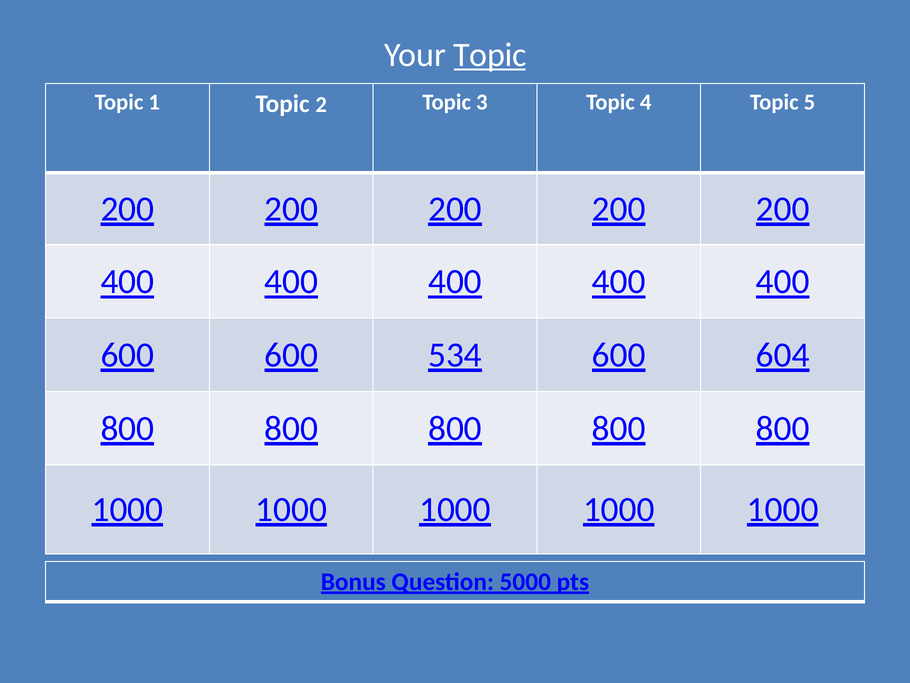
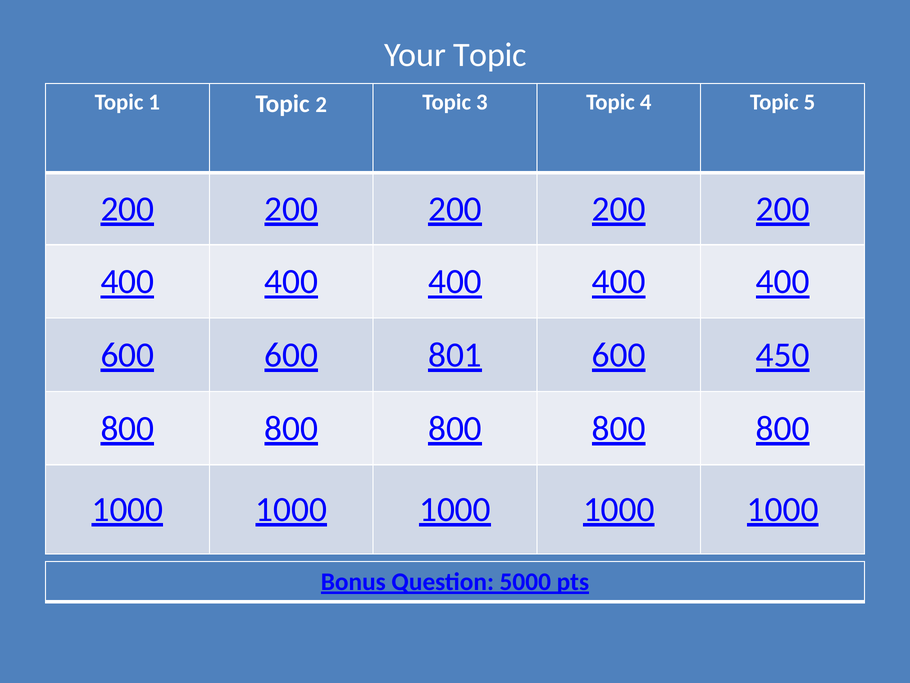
Topic underline: present -> none (490, 55)
534: 534 -> 801 (455, 355)
604: 604 -> 450 (783, 355)
